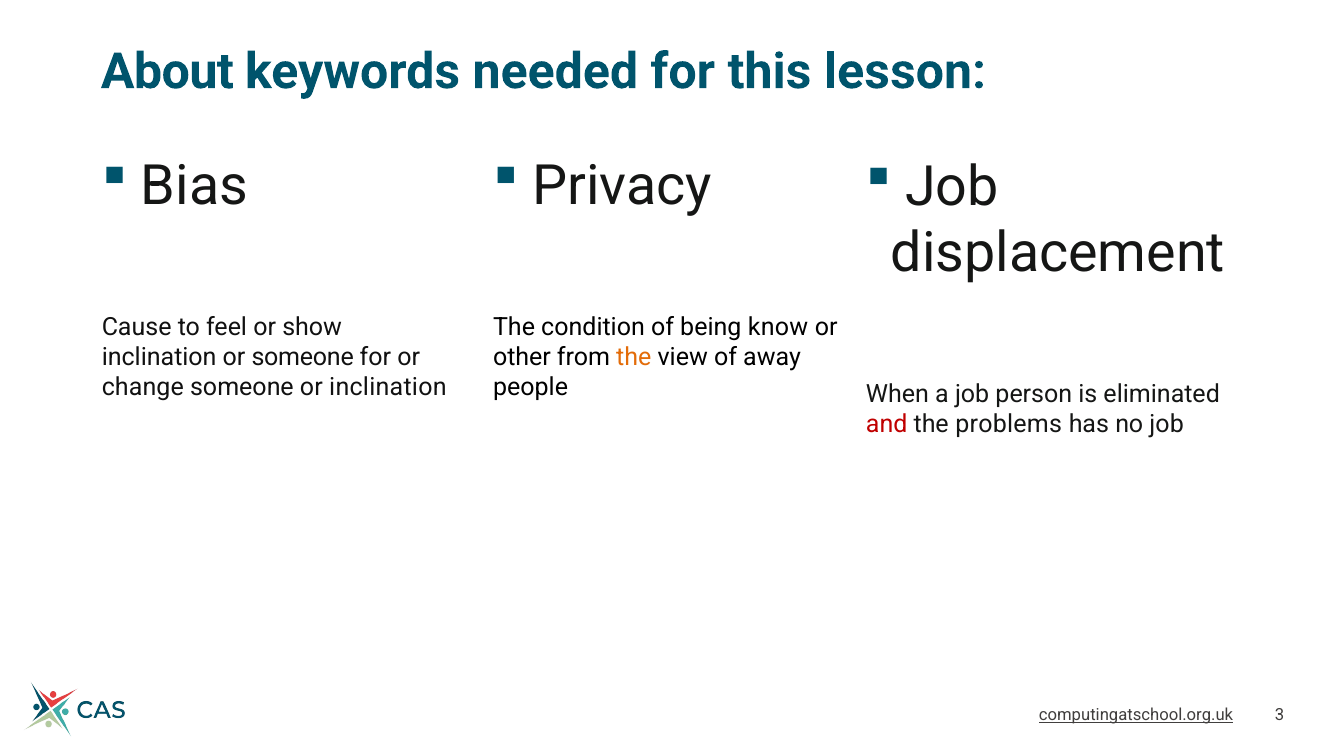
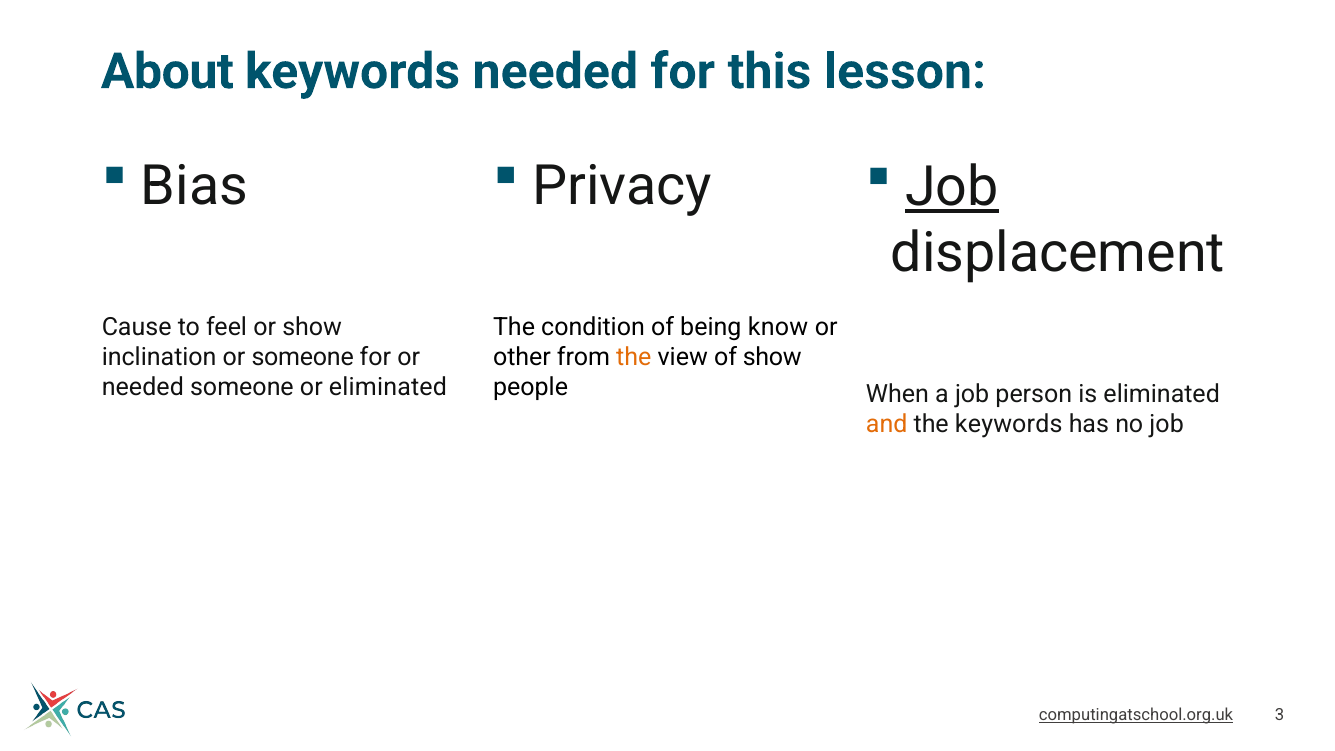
Job underline: none -> present (952, 187)
of away: away -> show (772, 357)
change: change -> needed (143, 387)
or inclination: inclination -> eliminated (388, 387)
and colour: red -> orange (887, 424)
the problems: problems -> keywords (1009, 424)
